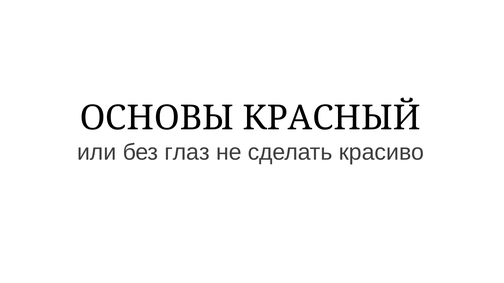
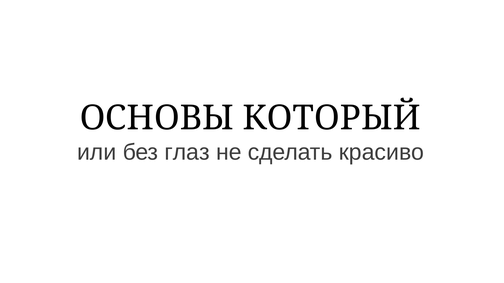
КРАСНЫЙ: КРАСНЫЙ -> КОТОРЫЙ (332, 118)
